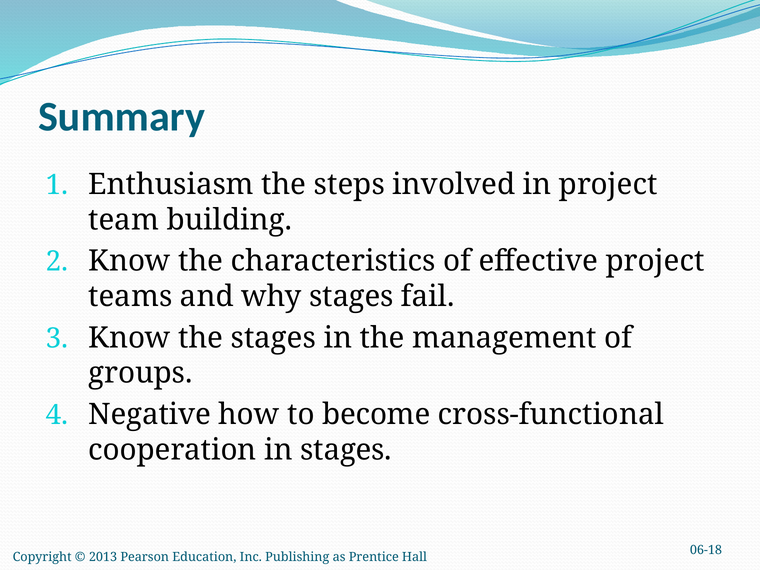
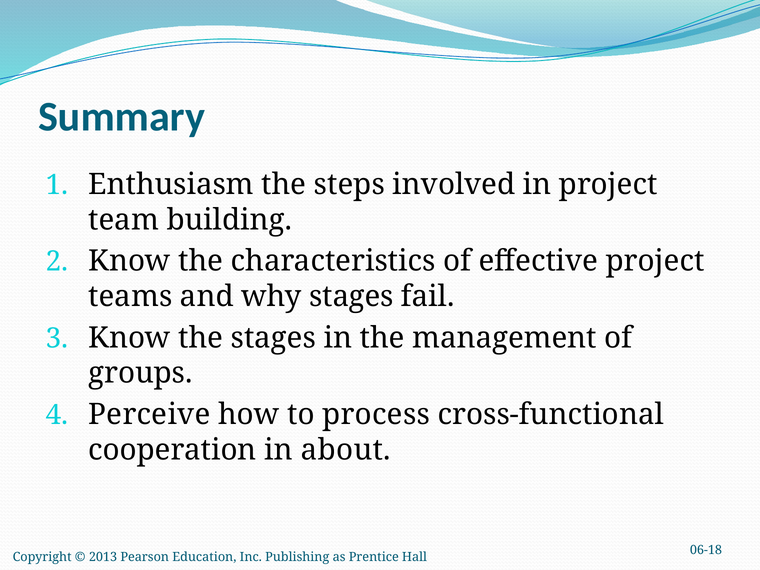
Negative: Negative -> Perceive (149, 415)
become: become -> process (376, 415)
in stages: stages -> about (346, 450)
